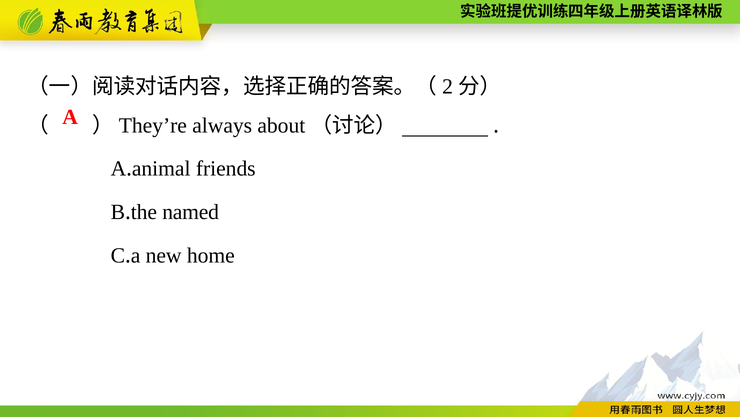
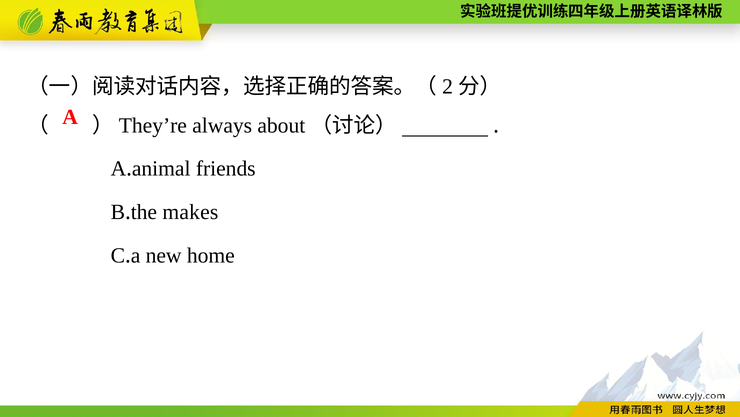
named: named -> makes (190, 212)
